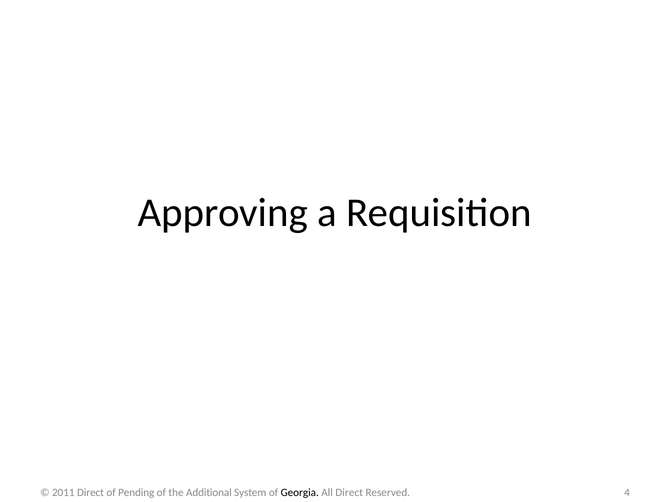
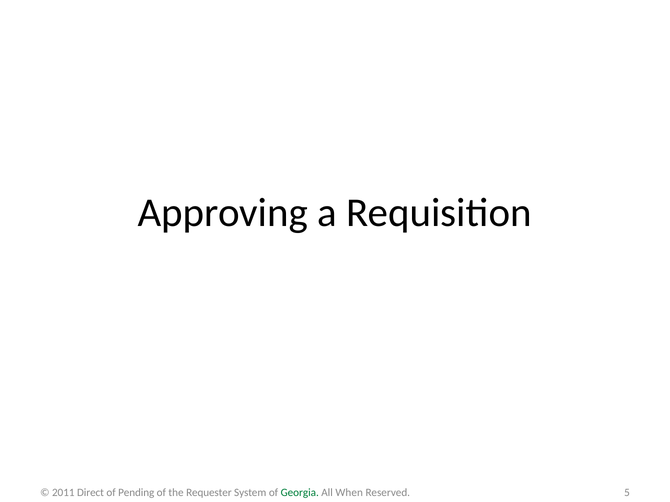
Additional: Additional -> Requester (209, 493)
Georgia colour: black -> green (300, 493)
All Direct: Direct -> When (349, 493)
4: 4 -> 5 (627, 493)
